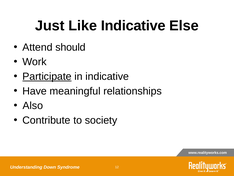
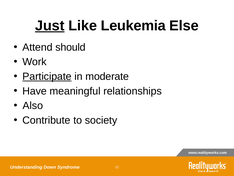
Just underline: none -> present (50, 26)
Like Indicative: Indicative -> Leukemia (133, 26)
in indicative: indicative -> moderate (107, 76)
